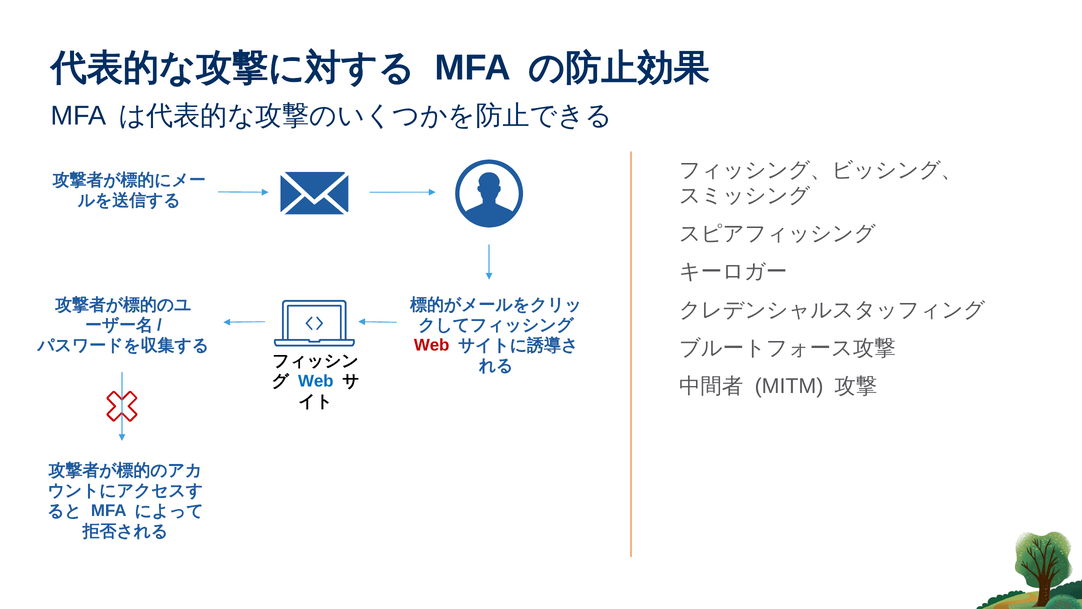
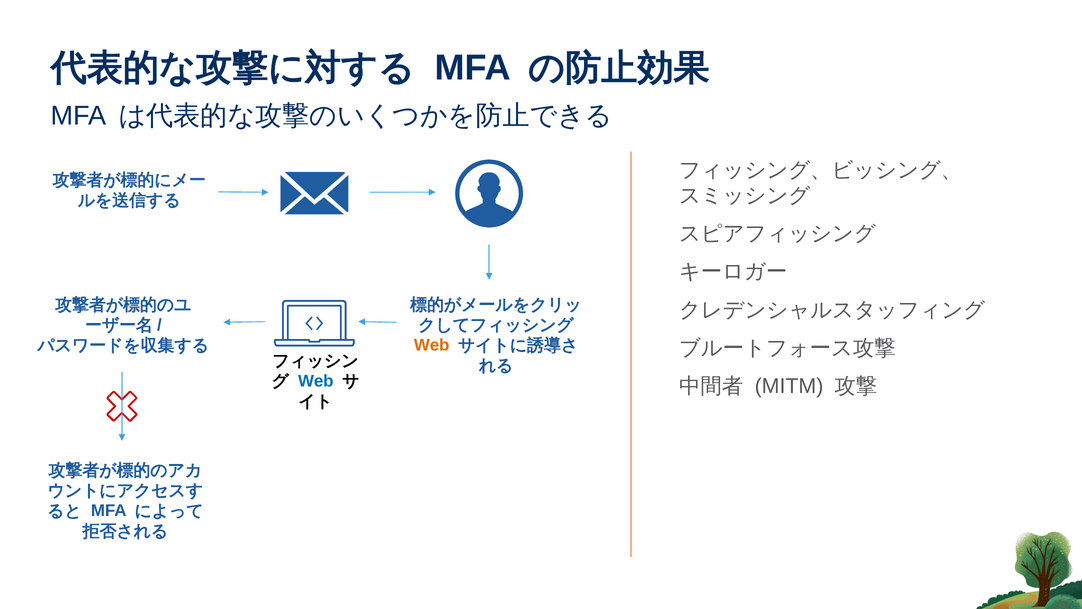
Web colour: red -> orange (432, 345)
